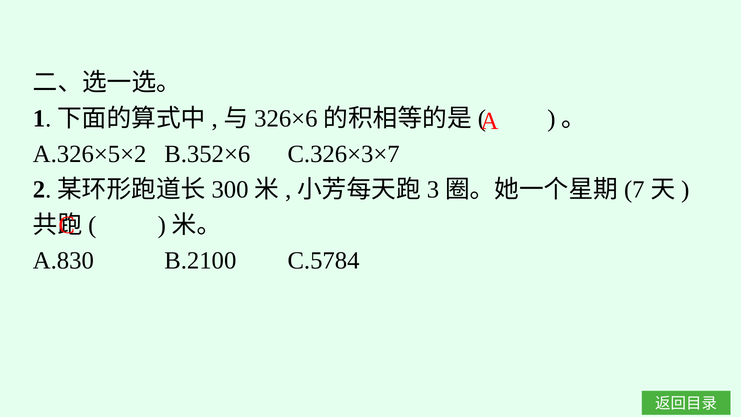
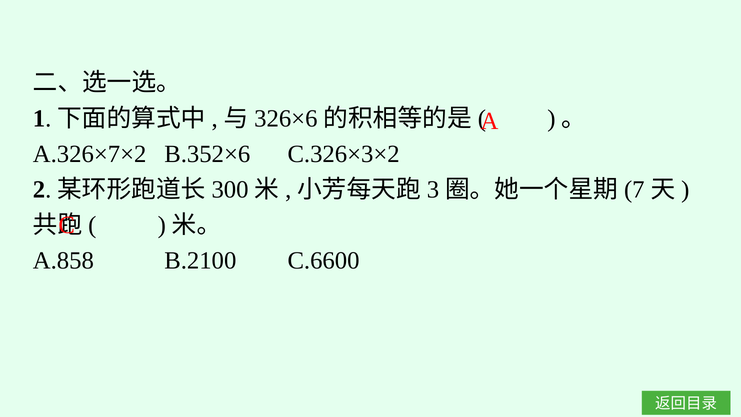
A.326×5×2: A.326×5×2 -> A.326×7×2 (90, 154)
C.326×3×7: C.326×3×7 -> C.326×3×2 (344, 154)
A.830: A.830 -> A.858 (63, 261)
C.5784: C.5784 -> C.6600 (324, 261)
